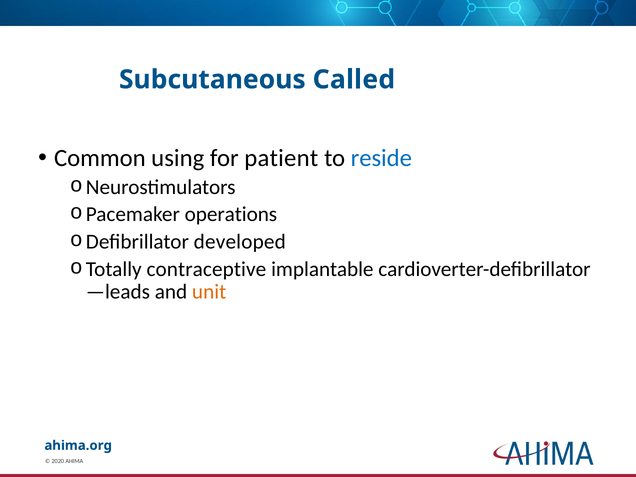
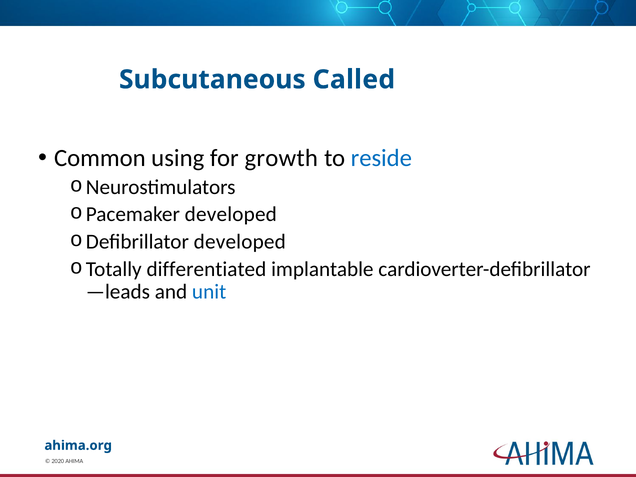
patient: patient -> growth (281, 158)
Pacemaker operations: operations -> developed (231, 214)
contraceptive: contraceptive -> differentiated (206, 269)
unit colour: orange -> blue (209, 292)
